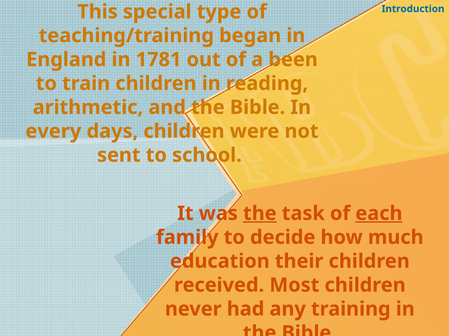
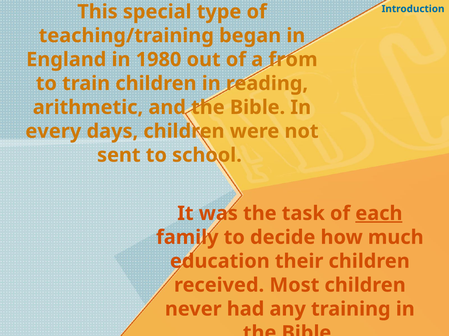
1781: 1781 -> 1980 (159, 60)
been: been -> from (293, 60)
the underline: present -> none (260, 214)
